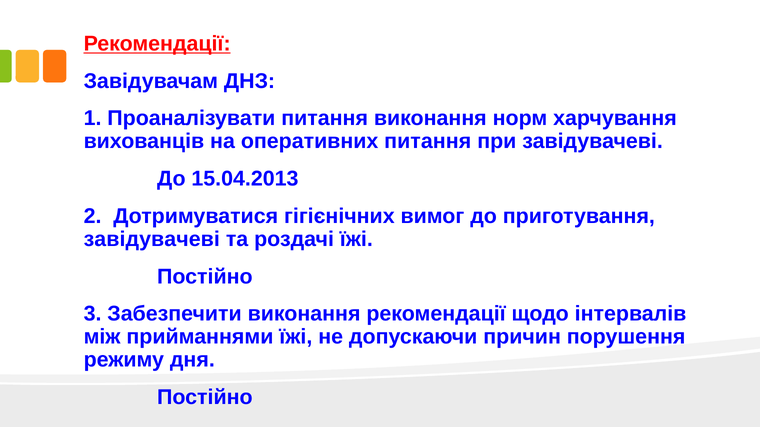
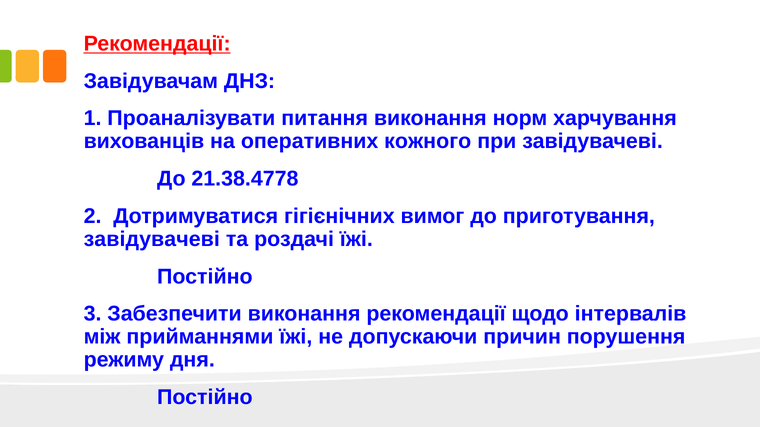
оперативних питання: питання -> кожного (428, 142)
15.04.2013: 15.04.2013 -> 21.38.4778 (245, 179)
